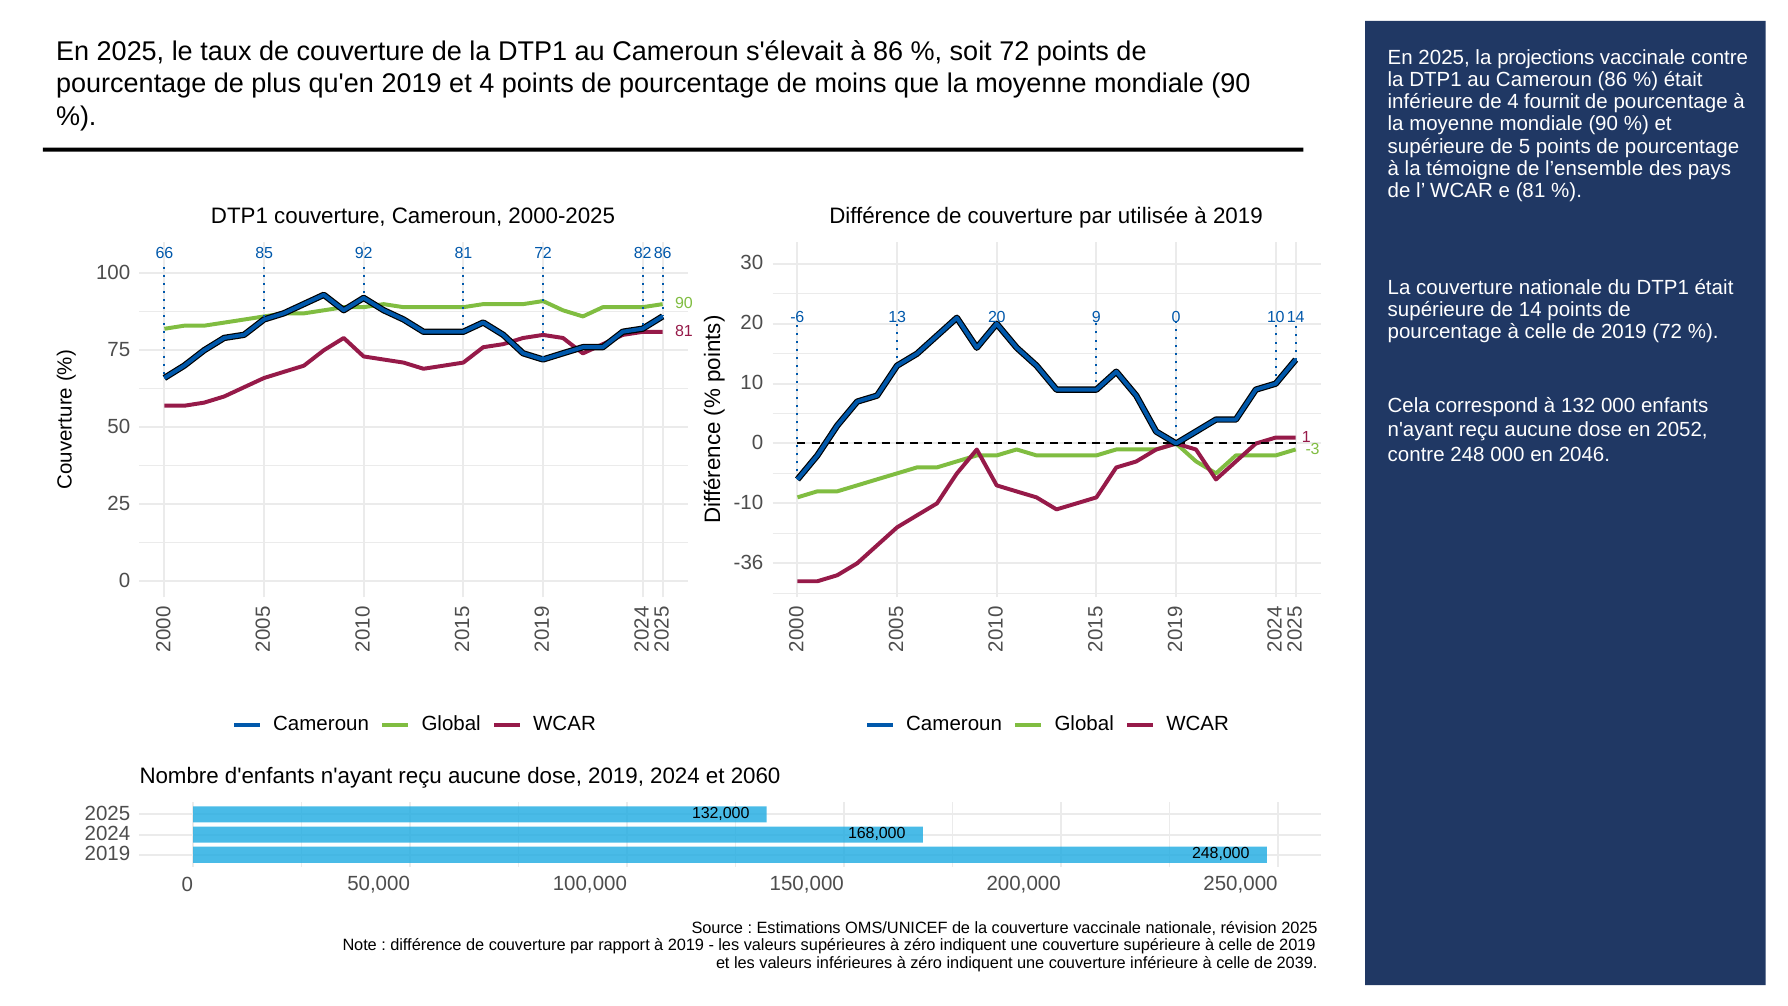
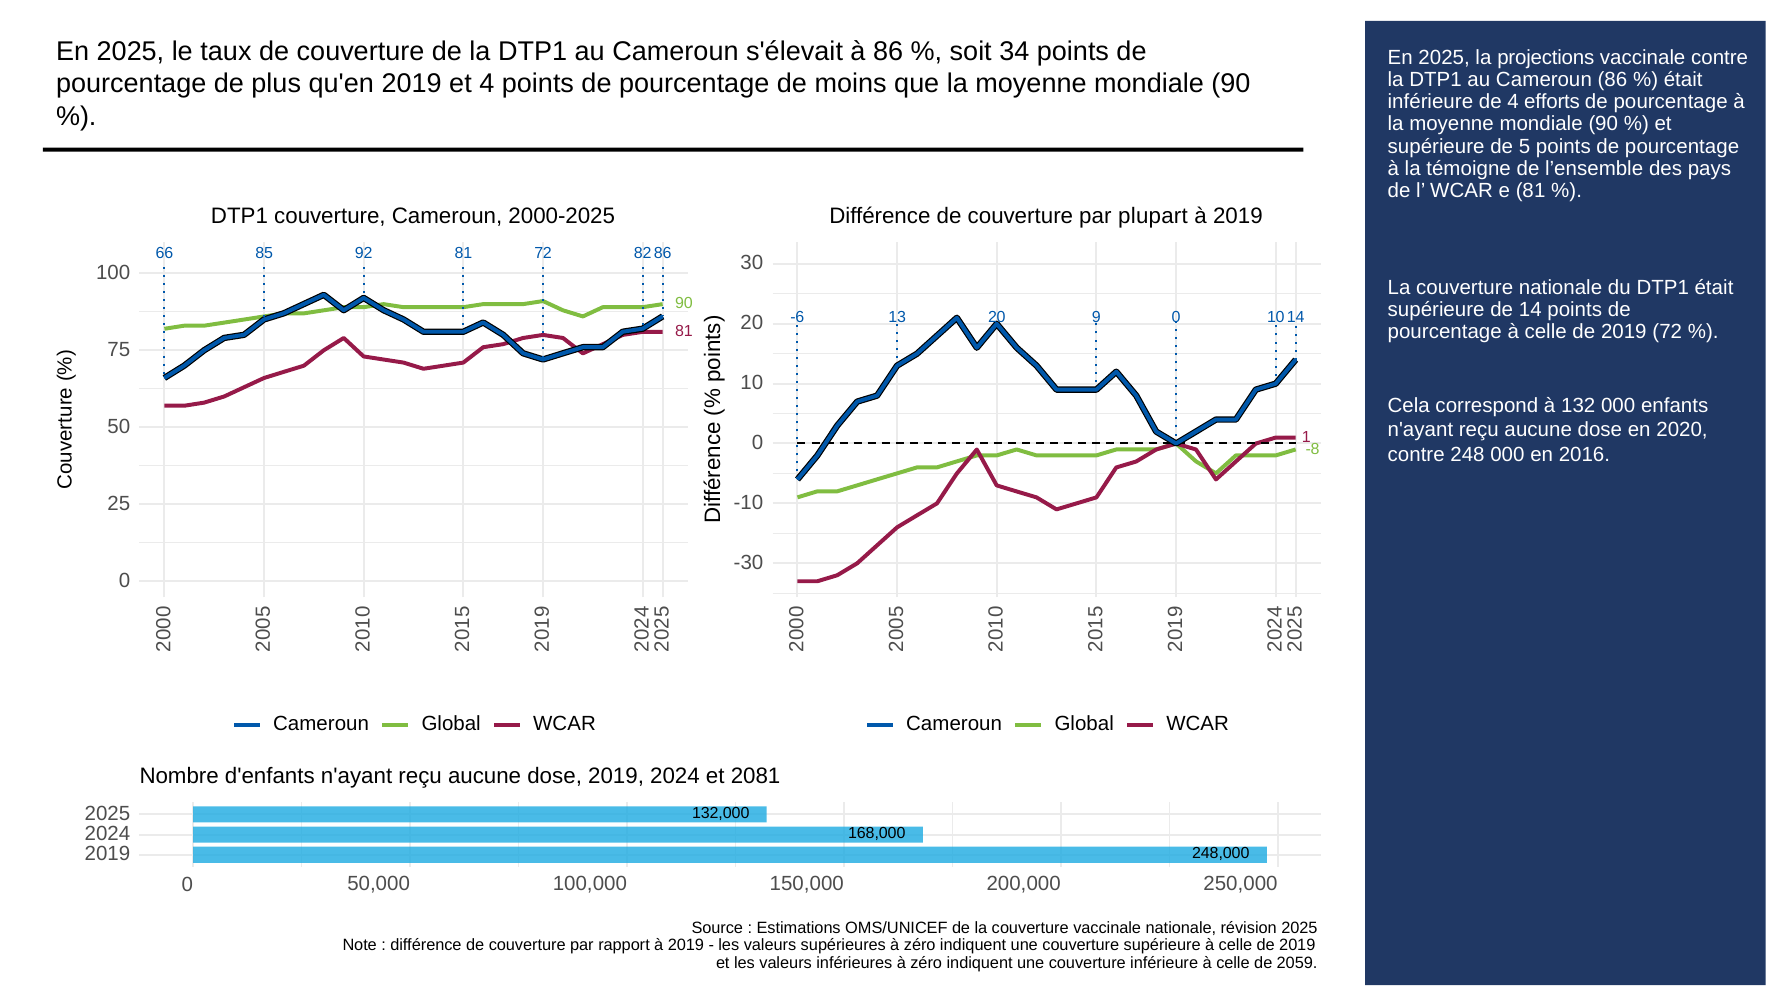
soit 72: 72 -> 34 (1014, 52)
fournit: fournit -> efforts (1552, 102)
utilisée: utilisée -> plupart (1153, 216)
2052: 2052 -> 2020 (1682, 430)
-3: -3 -> -8 (1313, 449)
2046: 2046 -> 2016 (1584, 454)
-36: -36 -> -30 (748, 562)
2060: 2060 -> 2081 (756, 776)
2039: 2039 -> 2059 (1297, 963)
